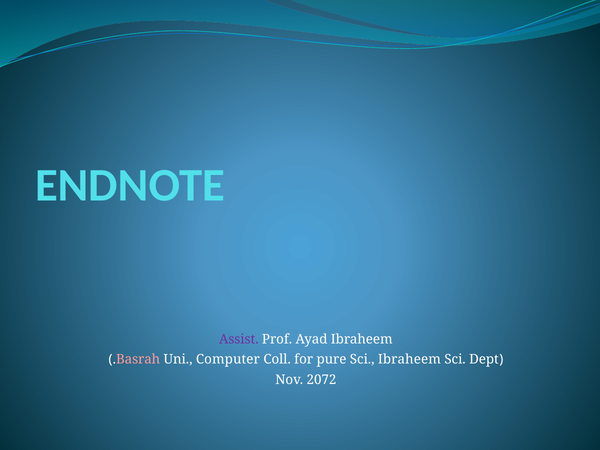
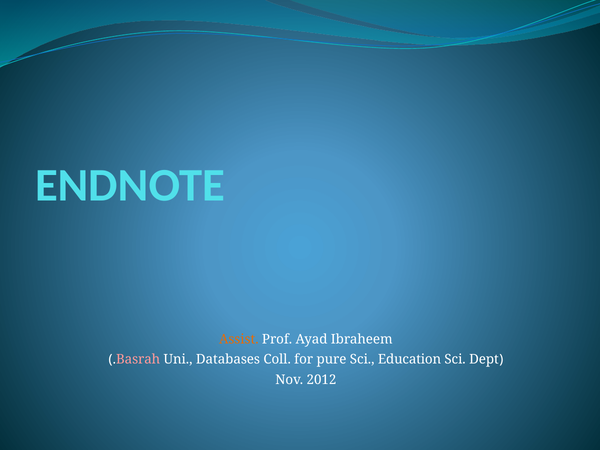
Assist colour: purple -> orange (239, 339)
Computer: Computer -> Databases (228, 360)
Sci Ibraheem: Ibraheem -> Education (410, 360)
2072: 2072 -> 2012 (321, 380)
